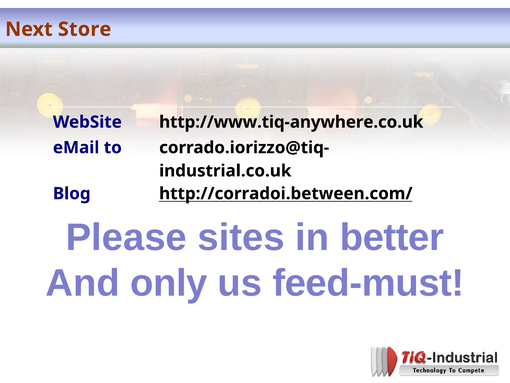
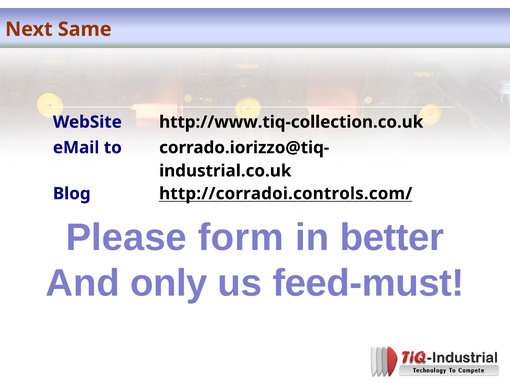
Store: Store -> Same (85, 29)
http://www.tiq-anywhere.co.uk: http://www.tiq-anywhere.co.uk -> http://www.tiq-collection.co.uk (291, 122)
http://corradoi.between.com/: http://corradoi.between.com/ -> http://corradoi.controls.com/ (286, 193)
sites: sites -> form (241, 237)
